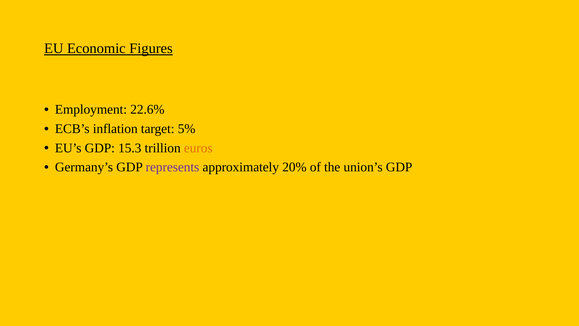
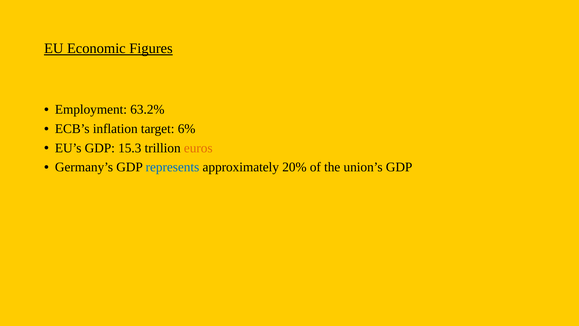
22.6%: 22.6% -> 63.2% (147, 109)
5%: 5% -> 6% (187, 129)
represents colour: purple -> blue (172, 167)
